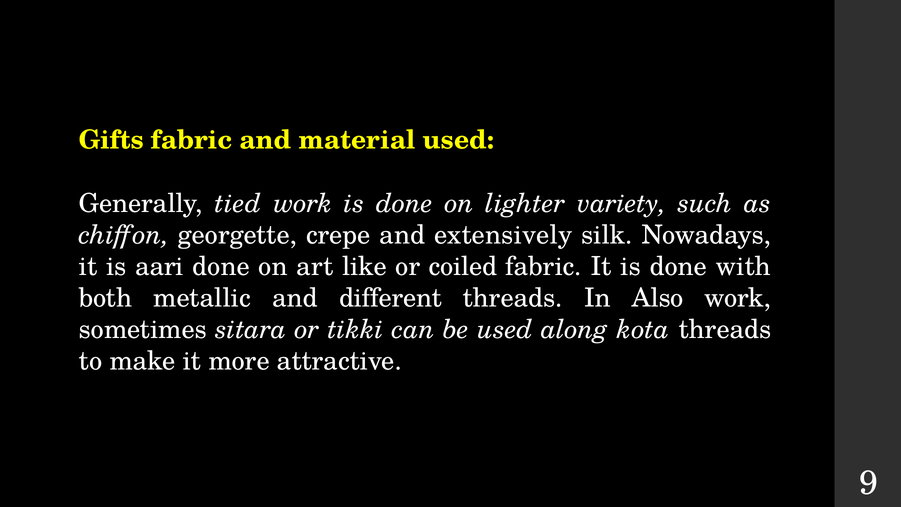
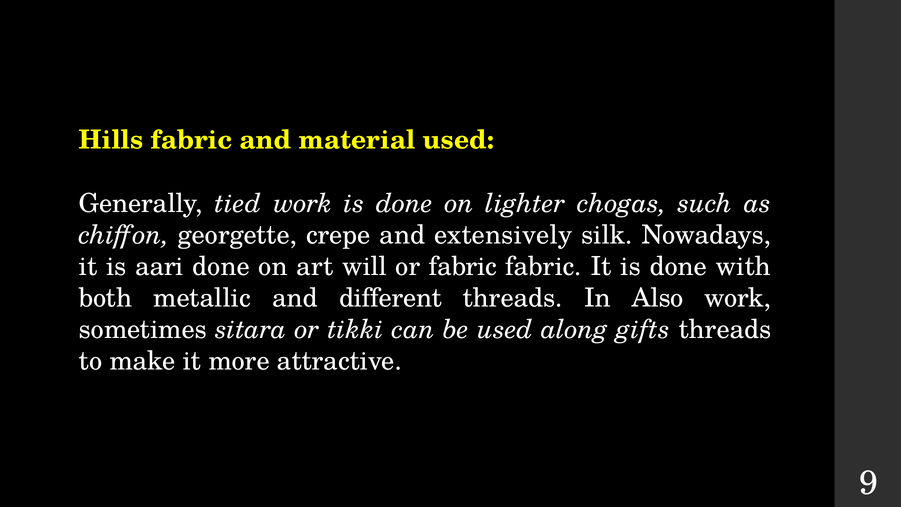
Gifts: Gifts -> Hills (111, 140)
variety: variety -> chogas (622, 203)
like: like -> will (365, 266)
or coiled: coiled -> fabric (463, 266)
kota: kota -> gifts (643, 329)
